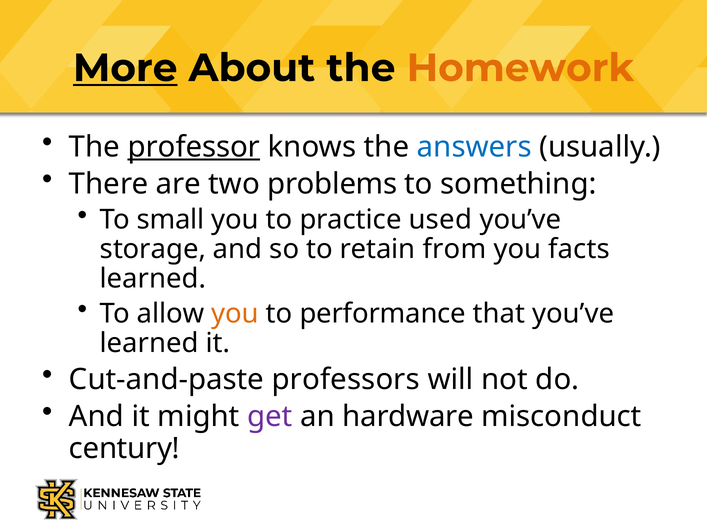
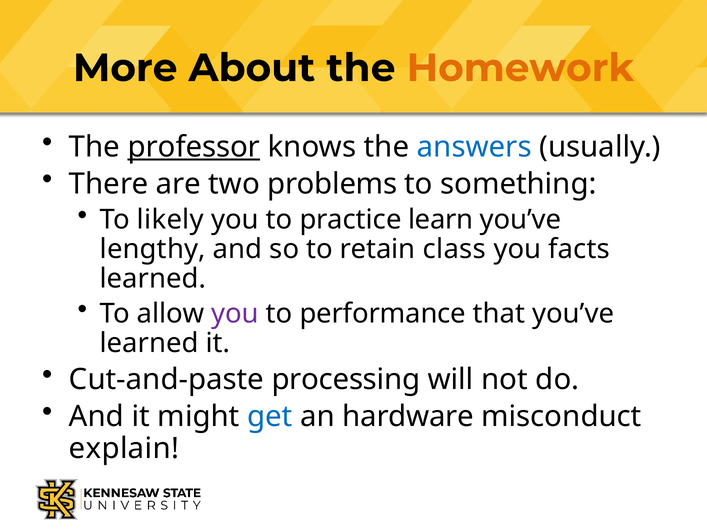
More underline: present -> none (125, 68)
small: small -> likely (170, 220)
used: used -> learn (441, 220)
storage: storage -> lengthy (153, 249)
from: from -> class (454, 249)
you colour: orange -> purple (235, 314)
professors: professors -> processing (346, 380)
get colour: purple -> blue (270, 417)
century: century -> explain (124, 449)
